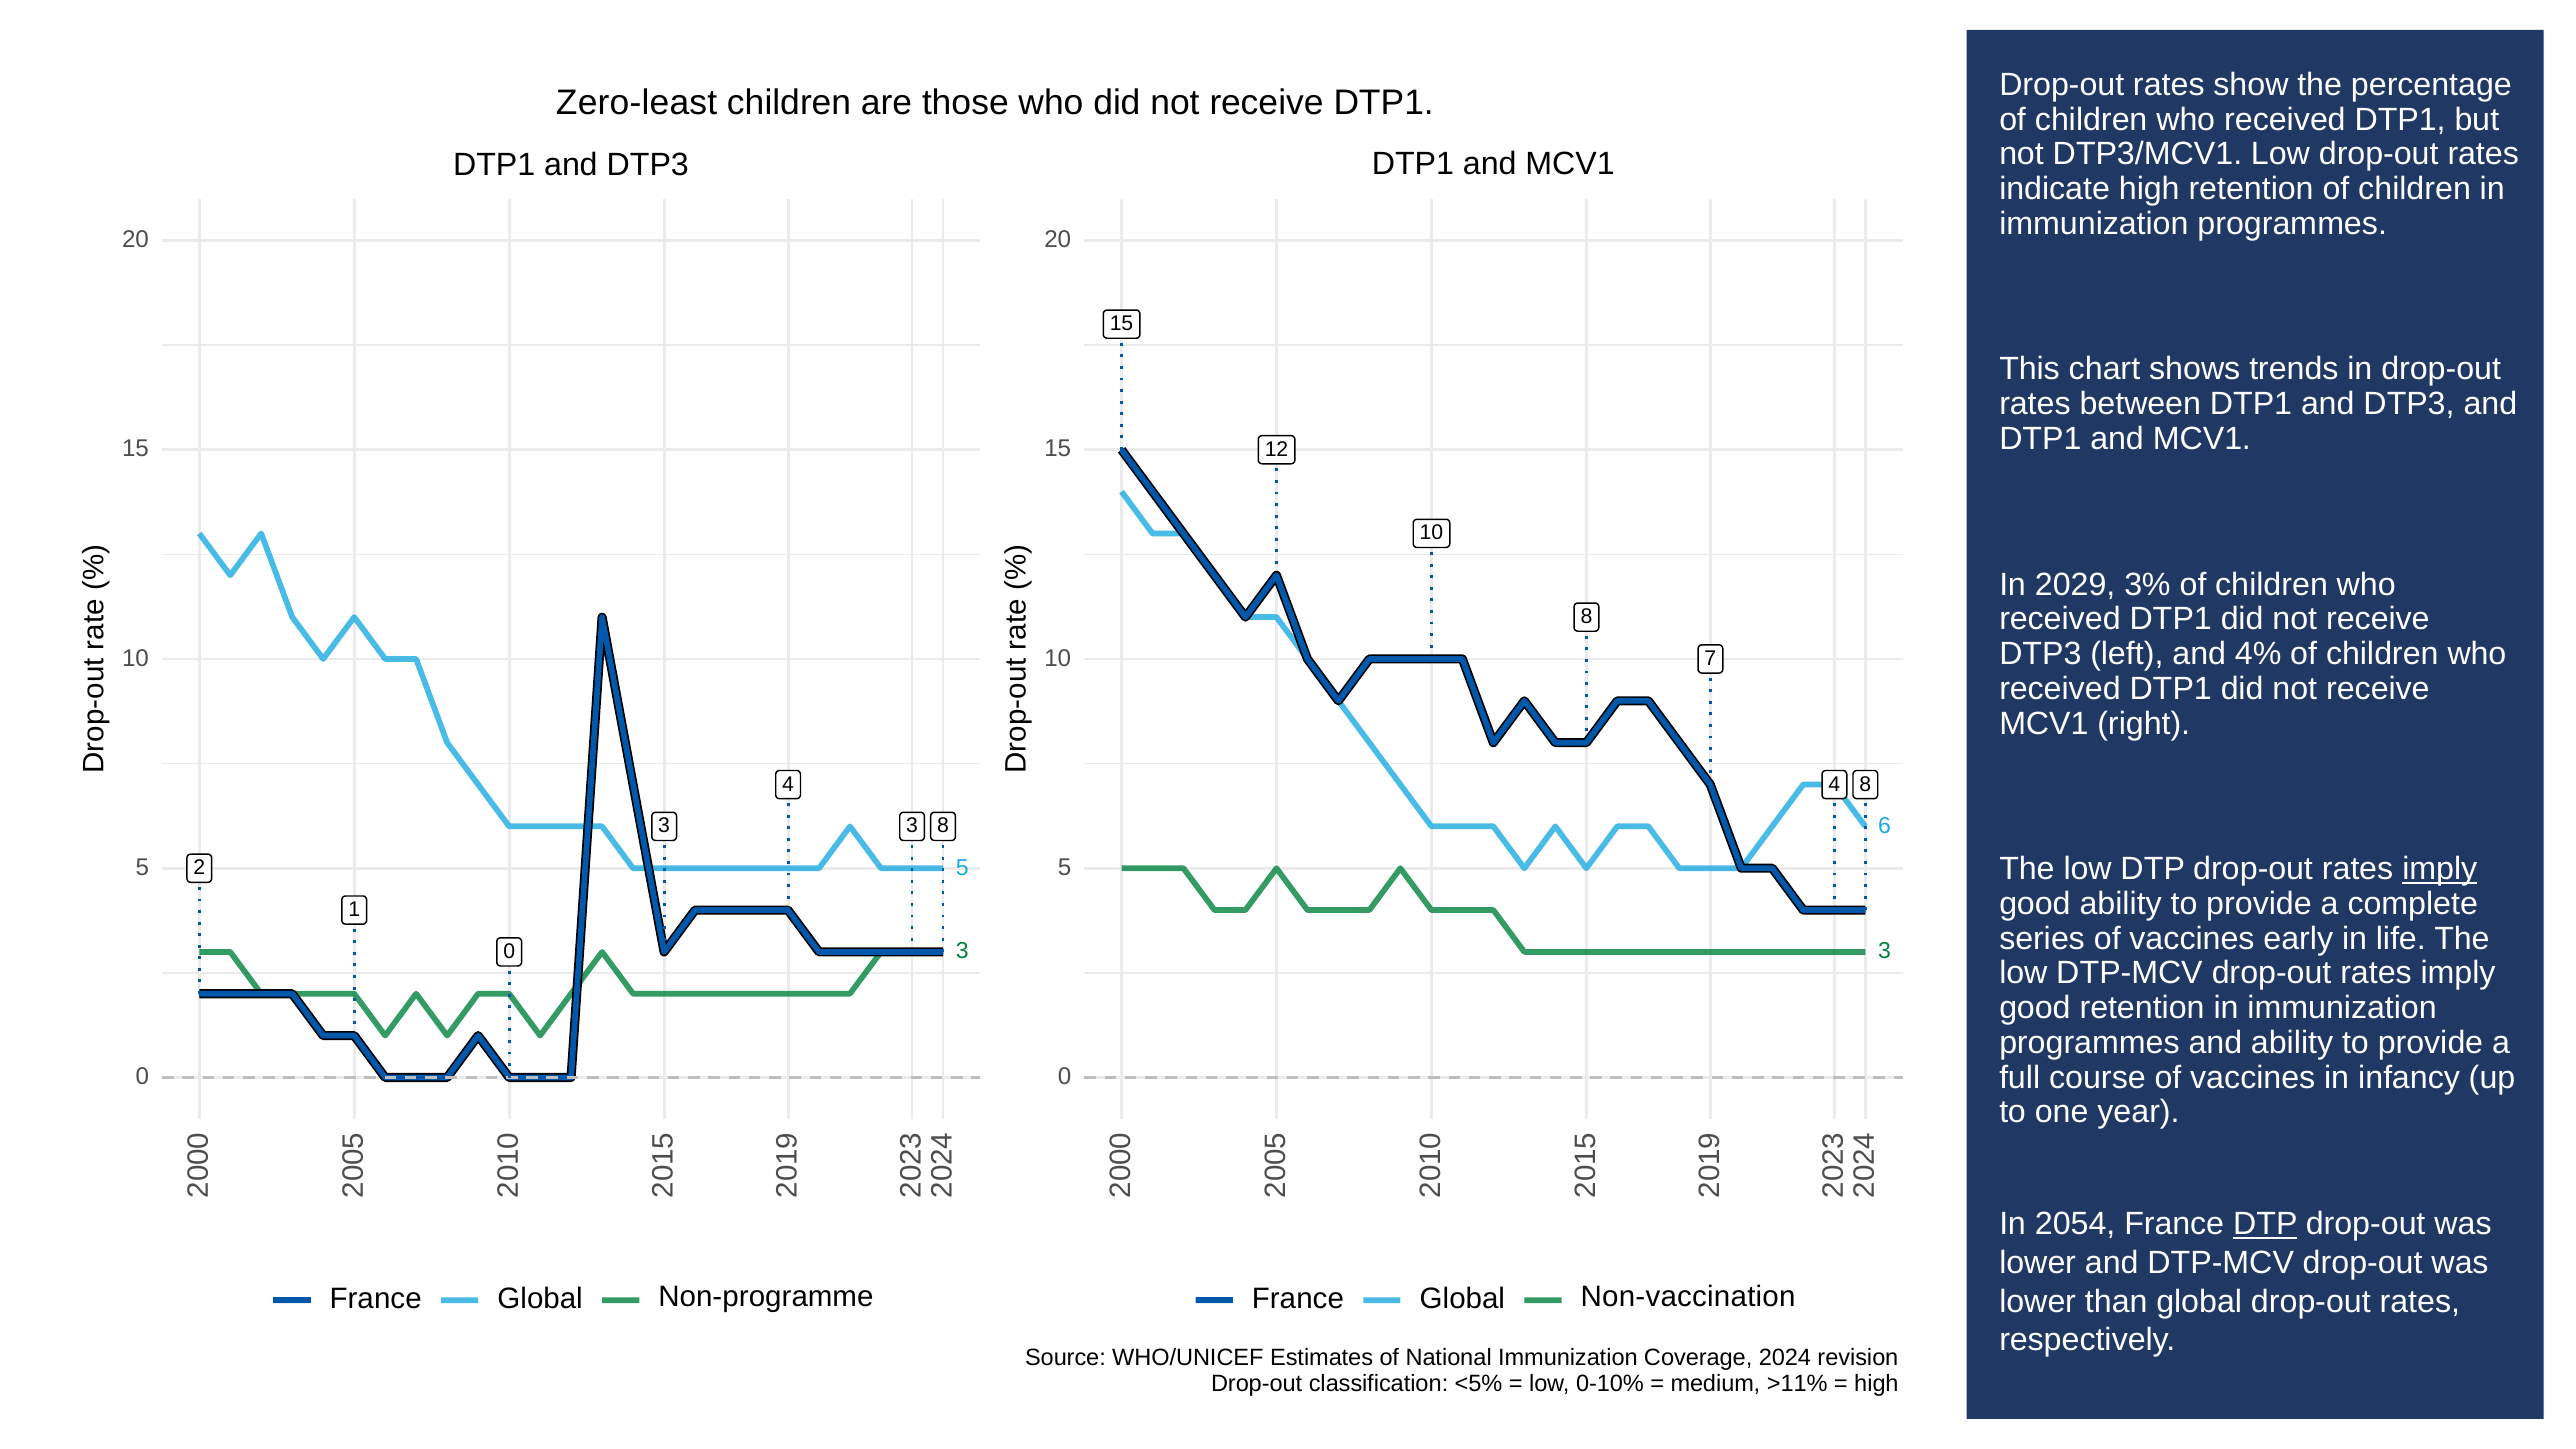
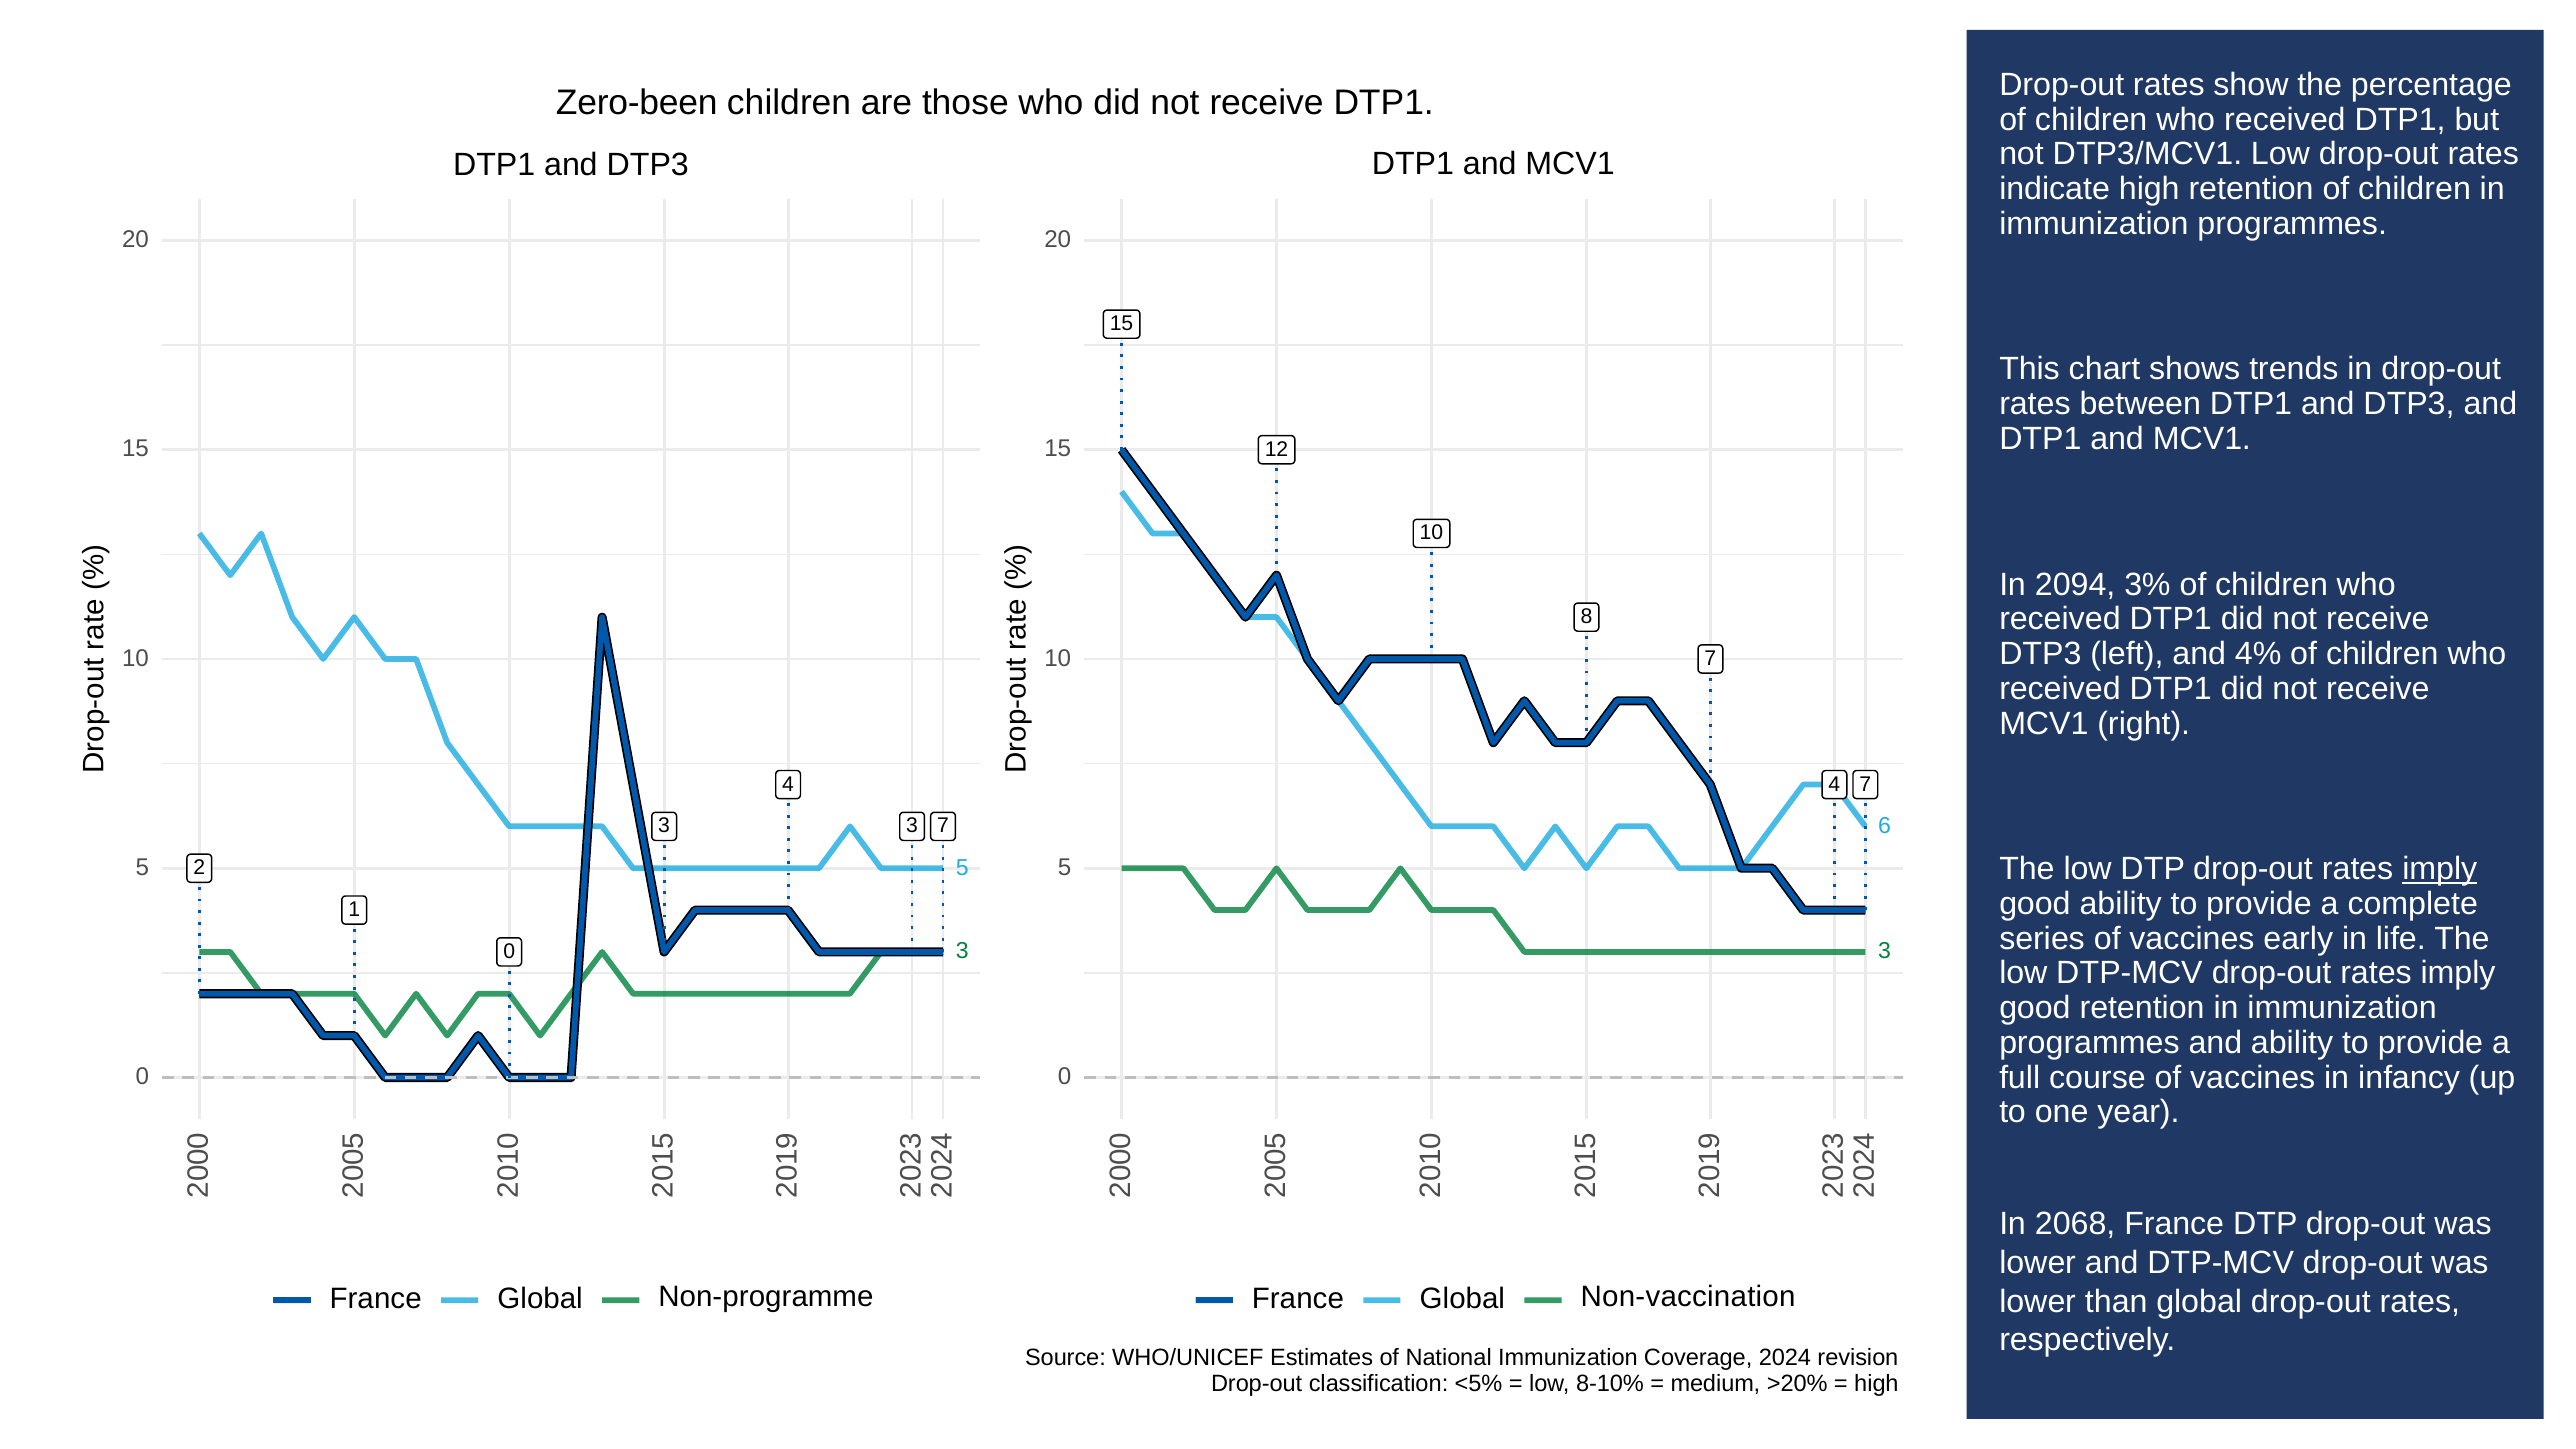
Zero-least: Zero-least -> Zero-been (637, 103)
2029: 2029 -> 2094 (2075, 584)
4 8: 8 -> 7 (1865, 784)
3 8: 8 -> 7 (943, 826)
2054: 2054 -> 2068 (2075, 1224)
DTP underline: present -> none (2265, 1224)
0-10%: 0-10% -> 8-10% (1610, 1383)
>11%: >11% -> >20% (1797, 1383)
